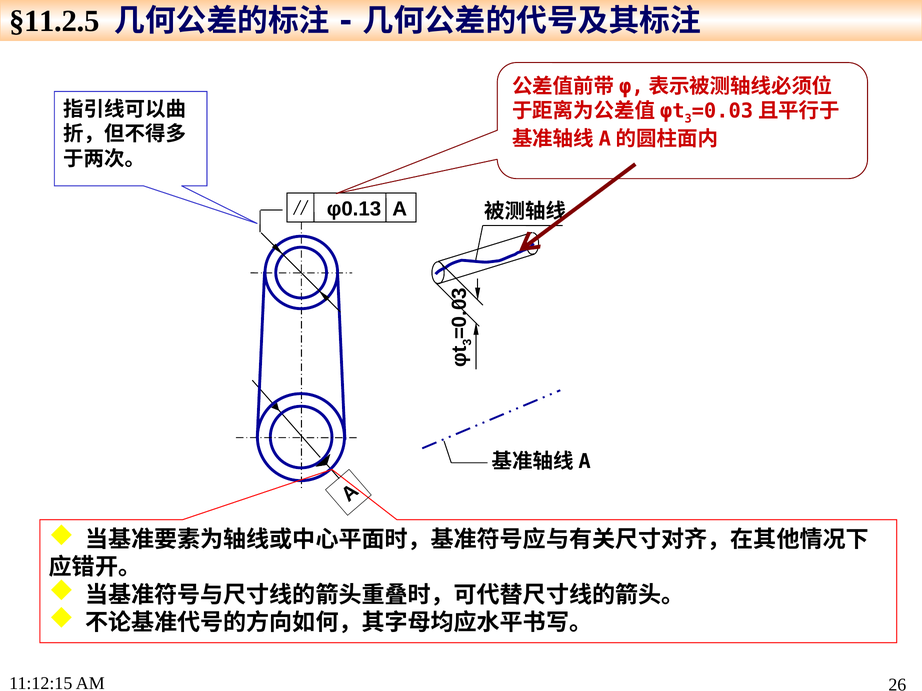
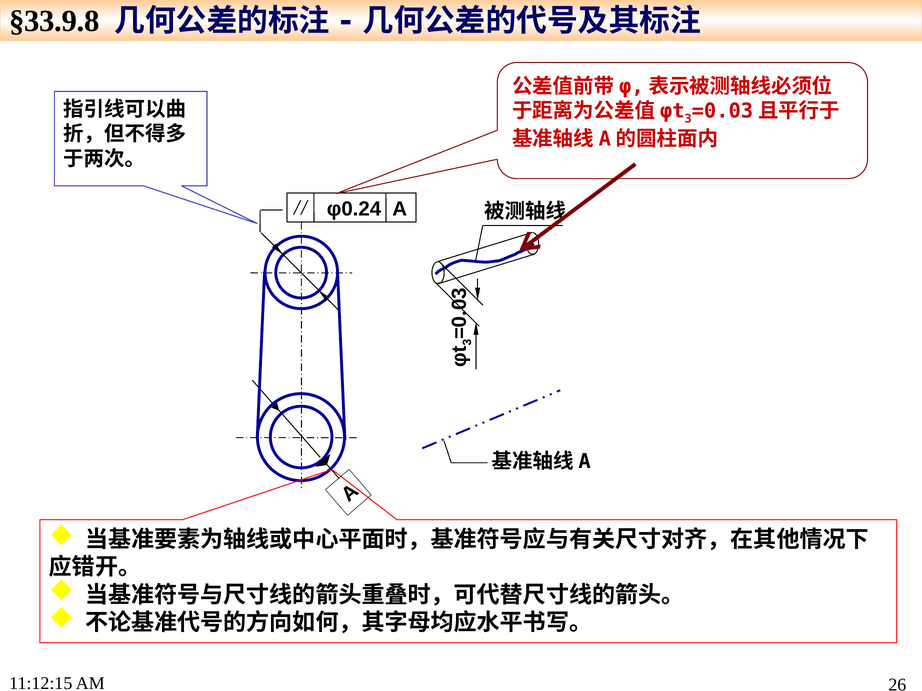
§11.2.5: §11.2.5 -> §33.9.8 (54, 21)
φ0.13: φ0.13 -> φ0.24 (354, 209)
